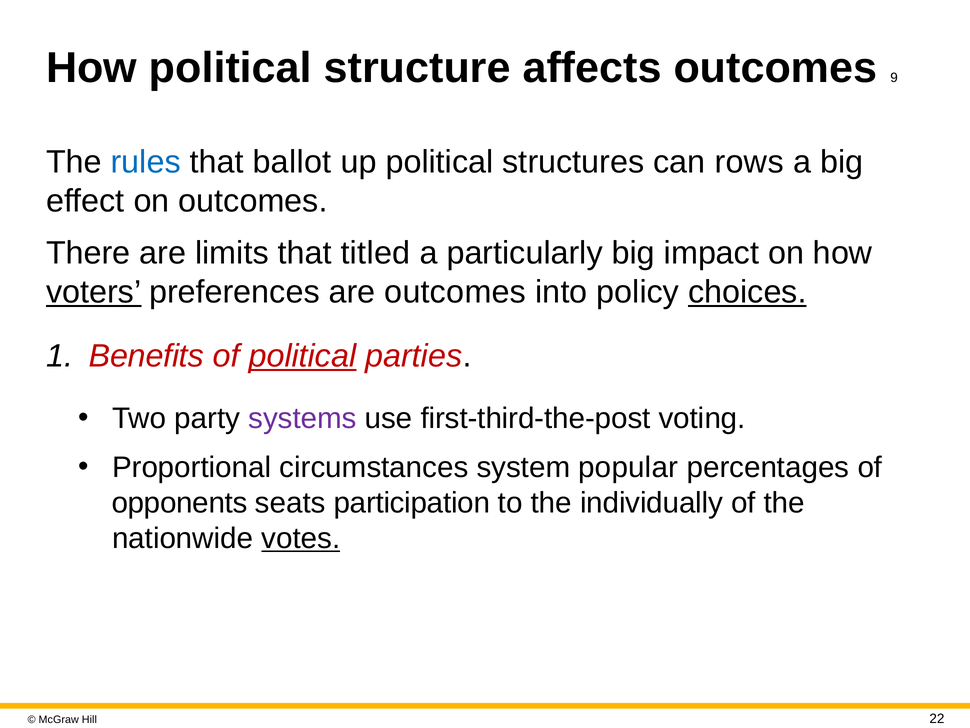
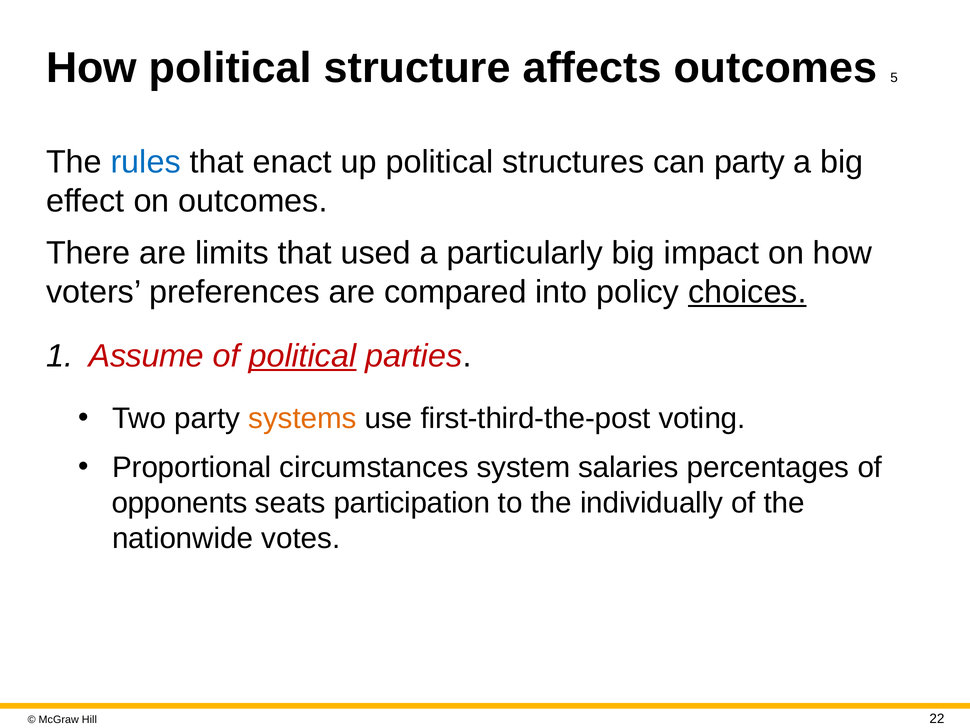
9: 9 -> 5 (894, 78)
ballot: ballot -> enact (292, 162)
can rows: rows -> party (750, 162)
titled: titled -> used (376, 253)
voters underline: present -> none (94, 292)
are outcomes: outcomes -> compared (455, 292)
Benefits: Benefits -> Assume (146, 356)
systems colour: purple -> orange (302, 418)
popular: popular -> salaries (628, 467)
votes underline: present -> none (301, 538)
